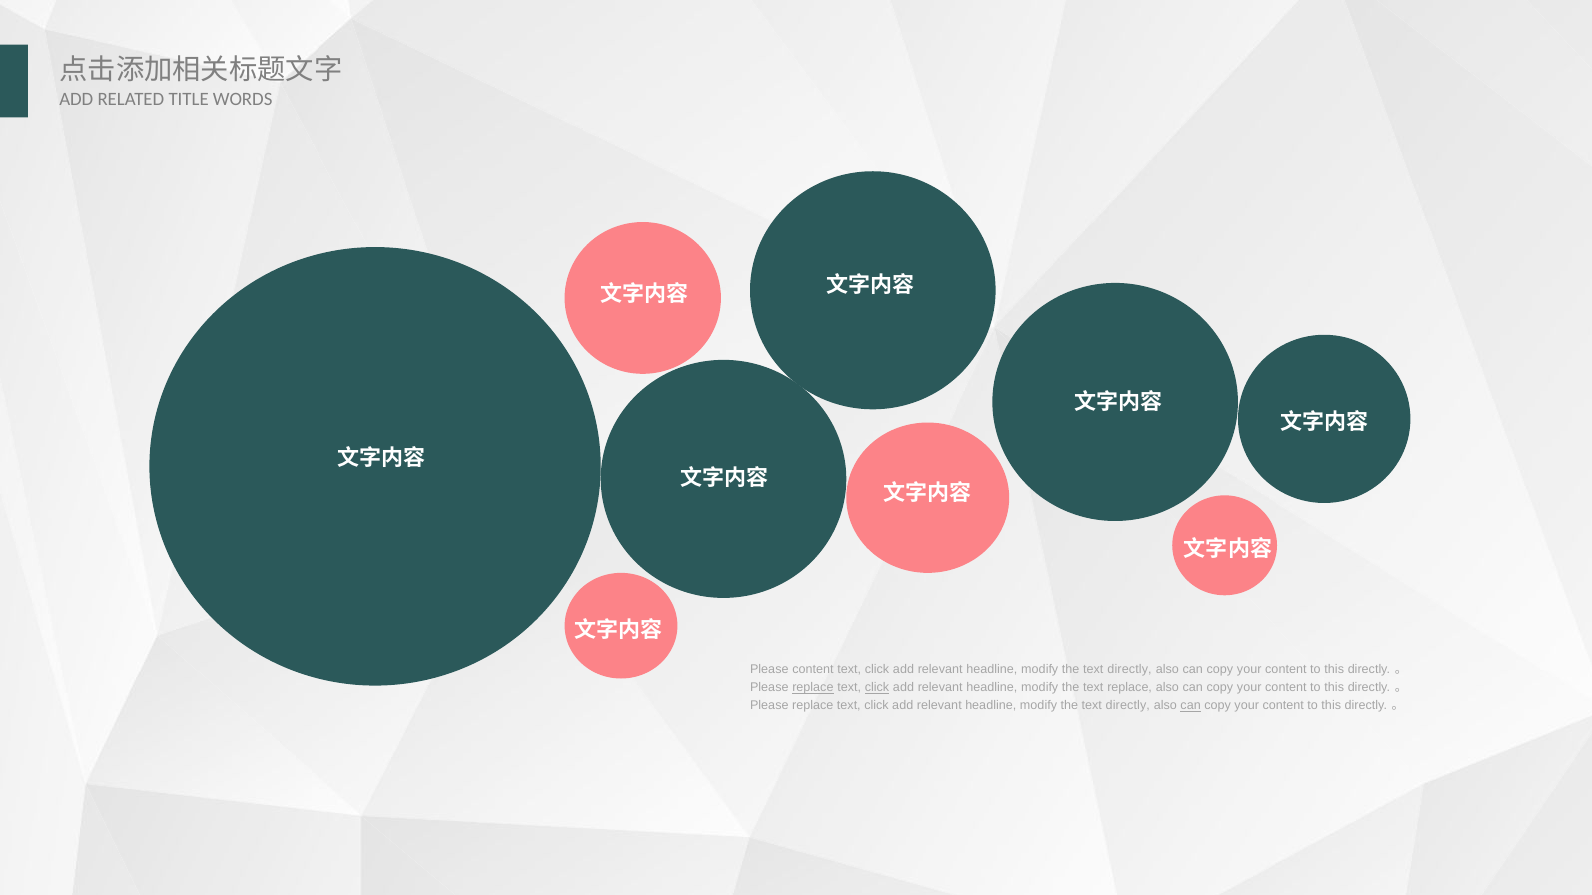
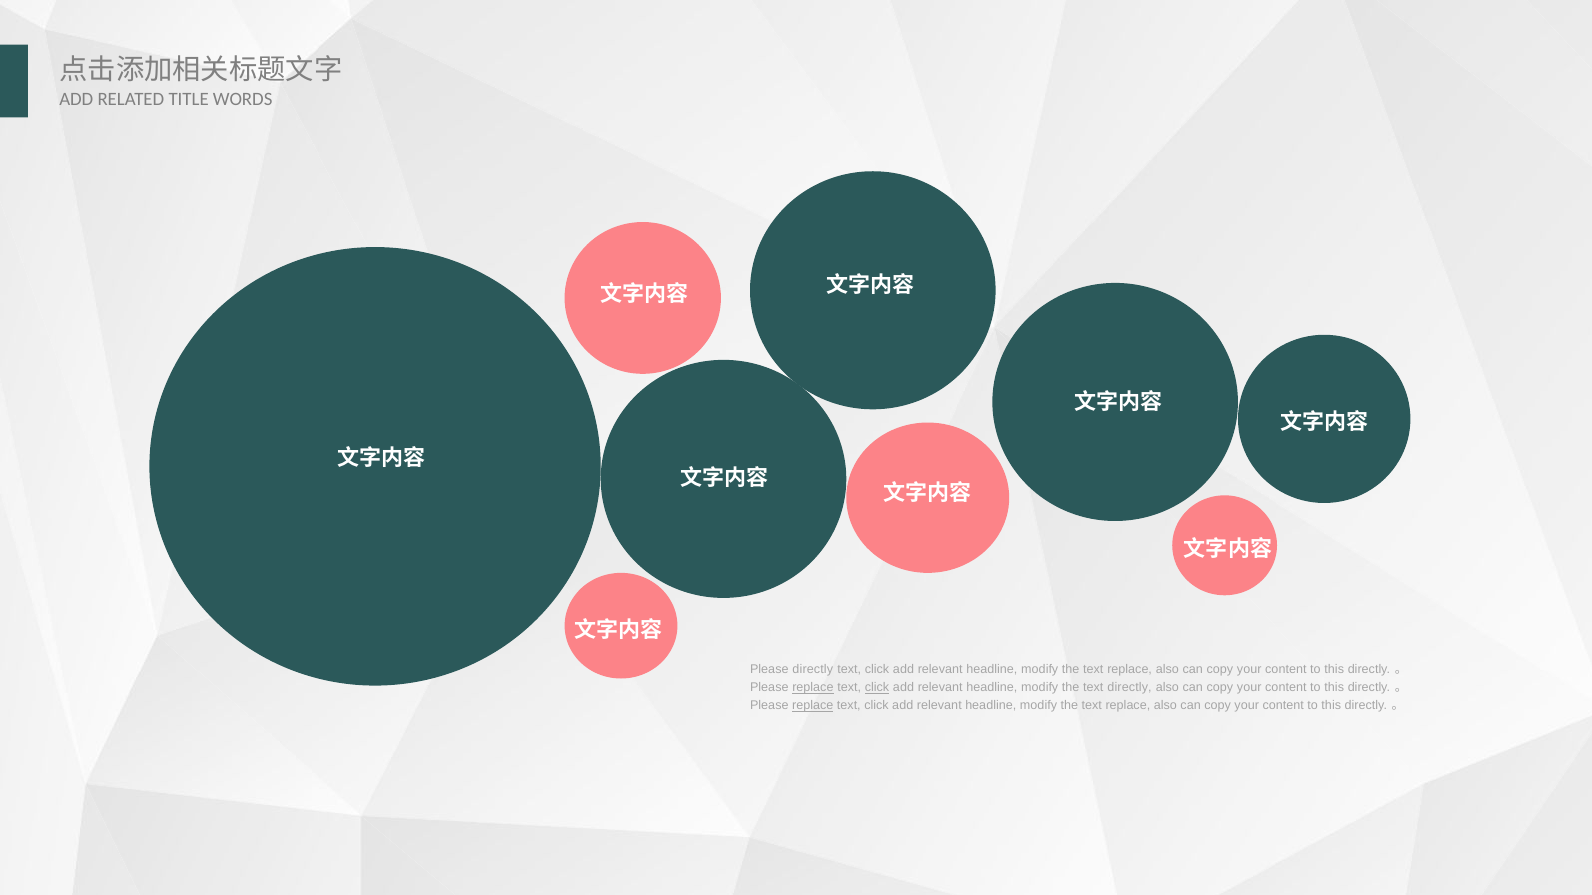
Please content: content -> directly (813, 670)
directly: directly -> replace (1130, 670)
text replace: replace -> directly (1130, 688)
replace underline: none -> present (813, 706)
directly: directly -> replace (1128, 706)
can underline: present -> none (1191, 706)
